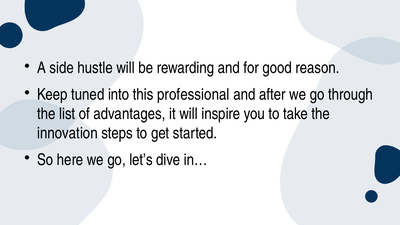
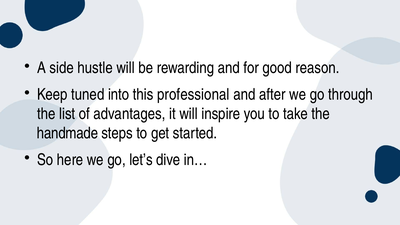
innovation: innovation -> handmade (68, 133)
